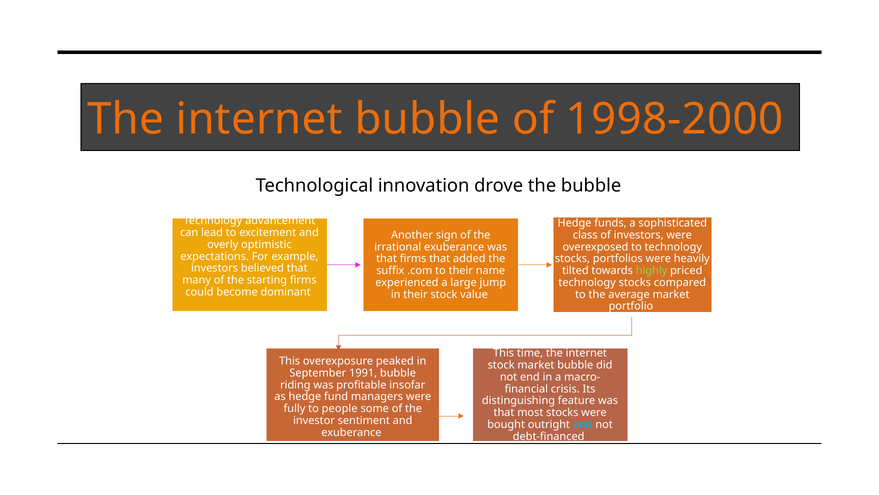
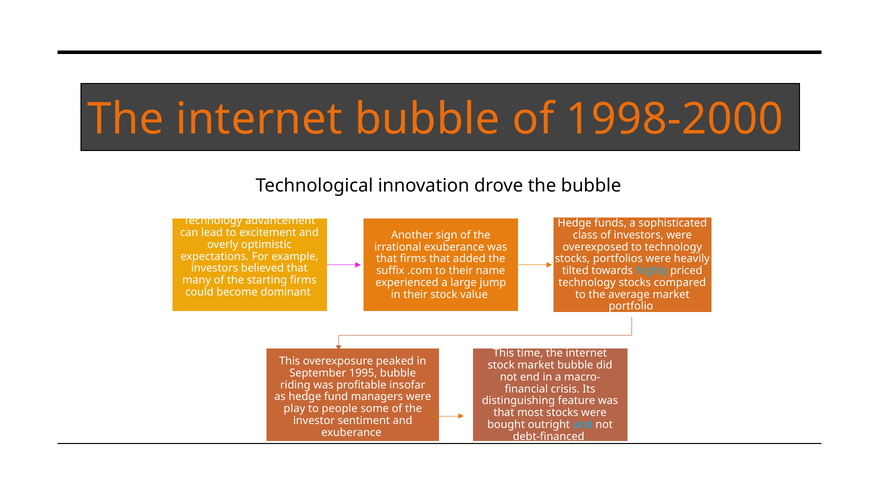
highly colour: light green -> light blue (652, 270)
1991: 1991 -> 1995 (363, 373)
fully: fully -> play (294, 408)
